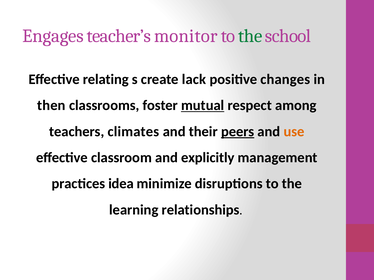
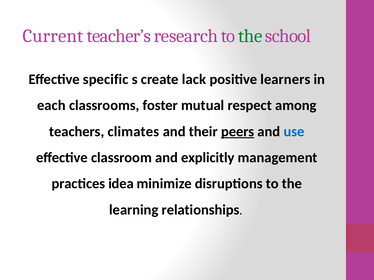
Engages: Engages -> Current (53, 36)
monitor: monitor -> research (186, 36)
relating: relating -> specific (106, 80)
changes: changes -> learners (285, 80)
then: then -> each (51, 106)
mutual underline: present -> none (203, 106)
use colour: orange -> blue (294, 132)
